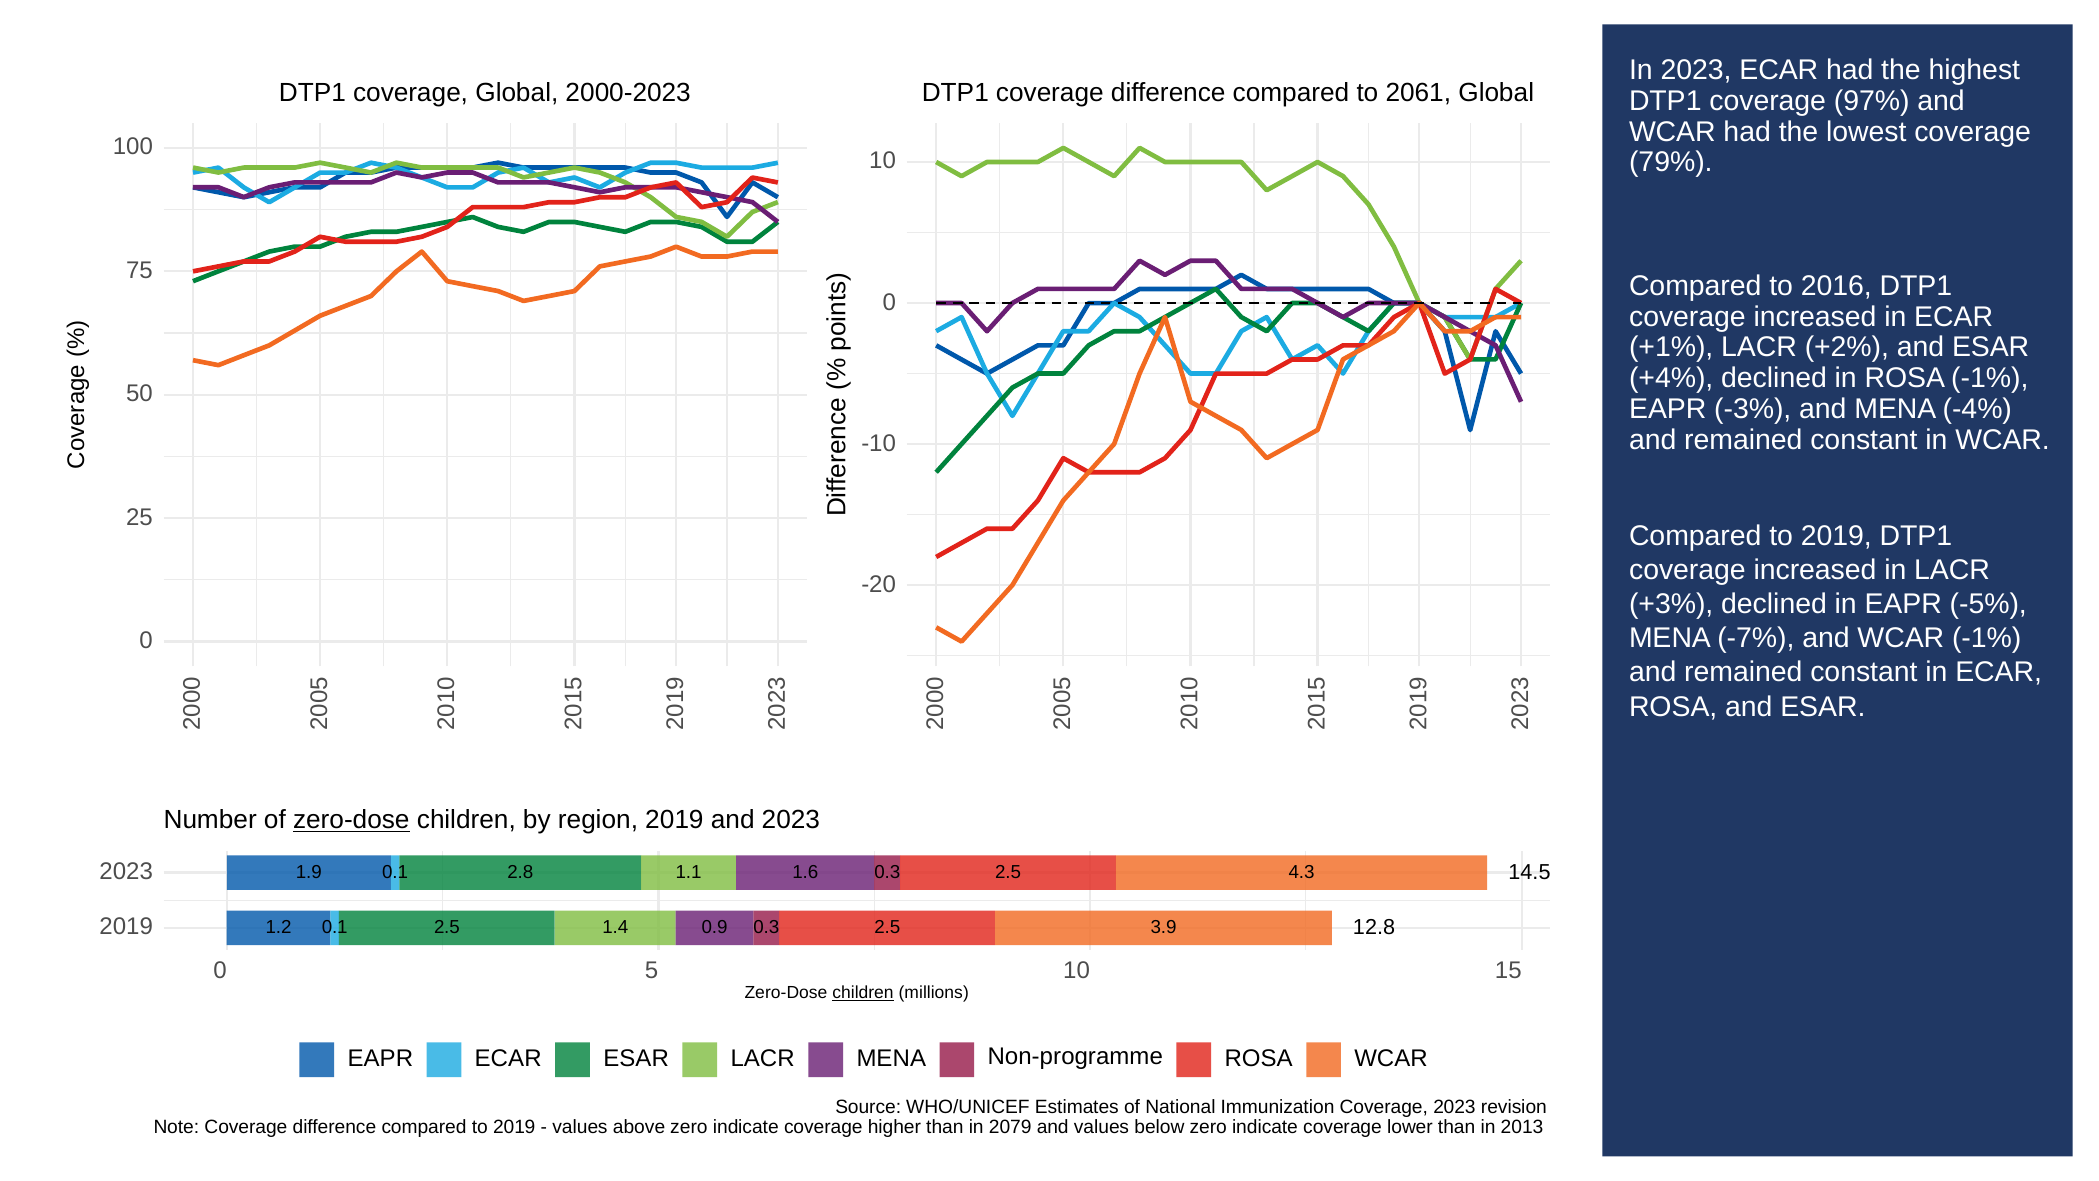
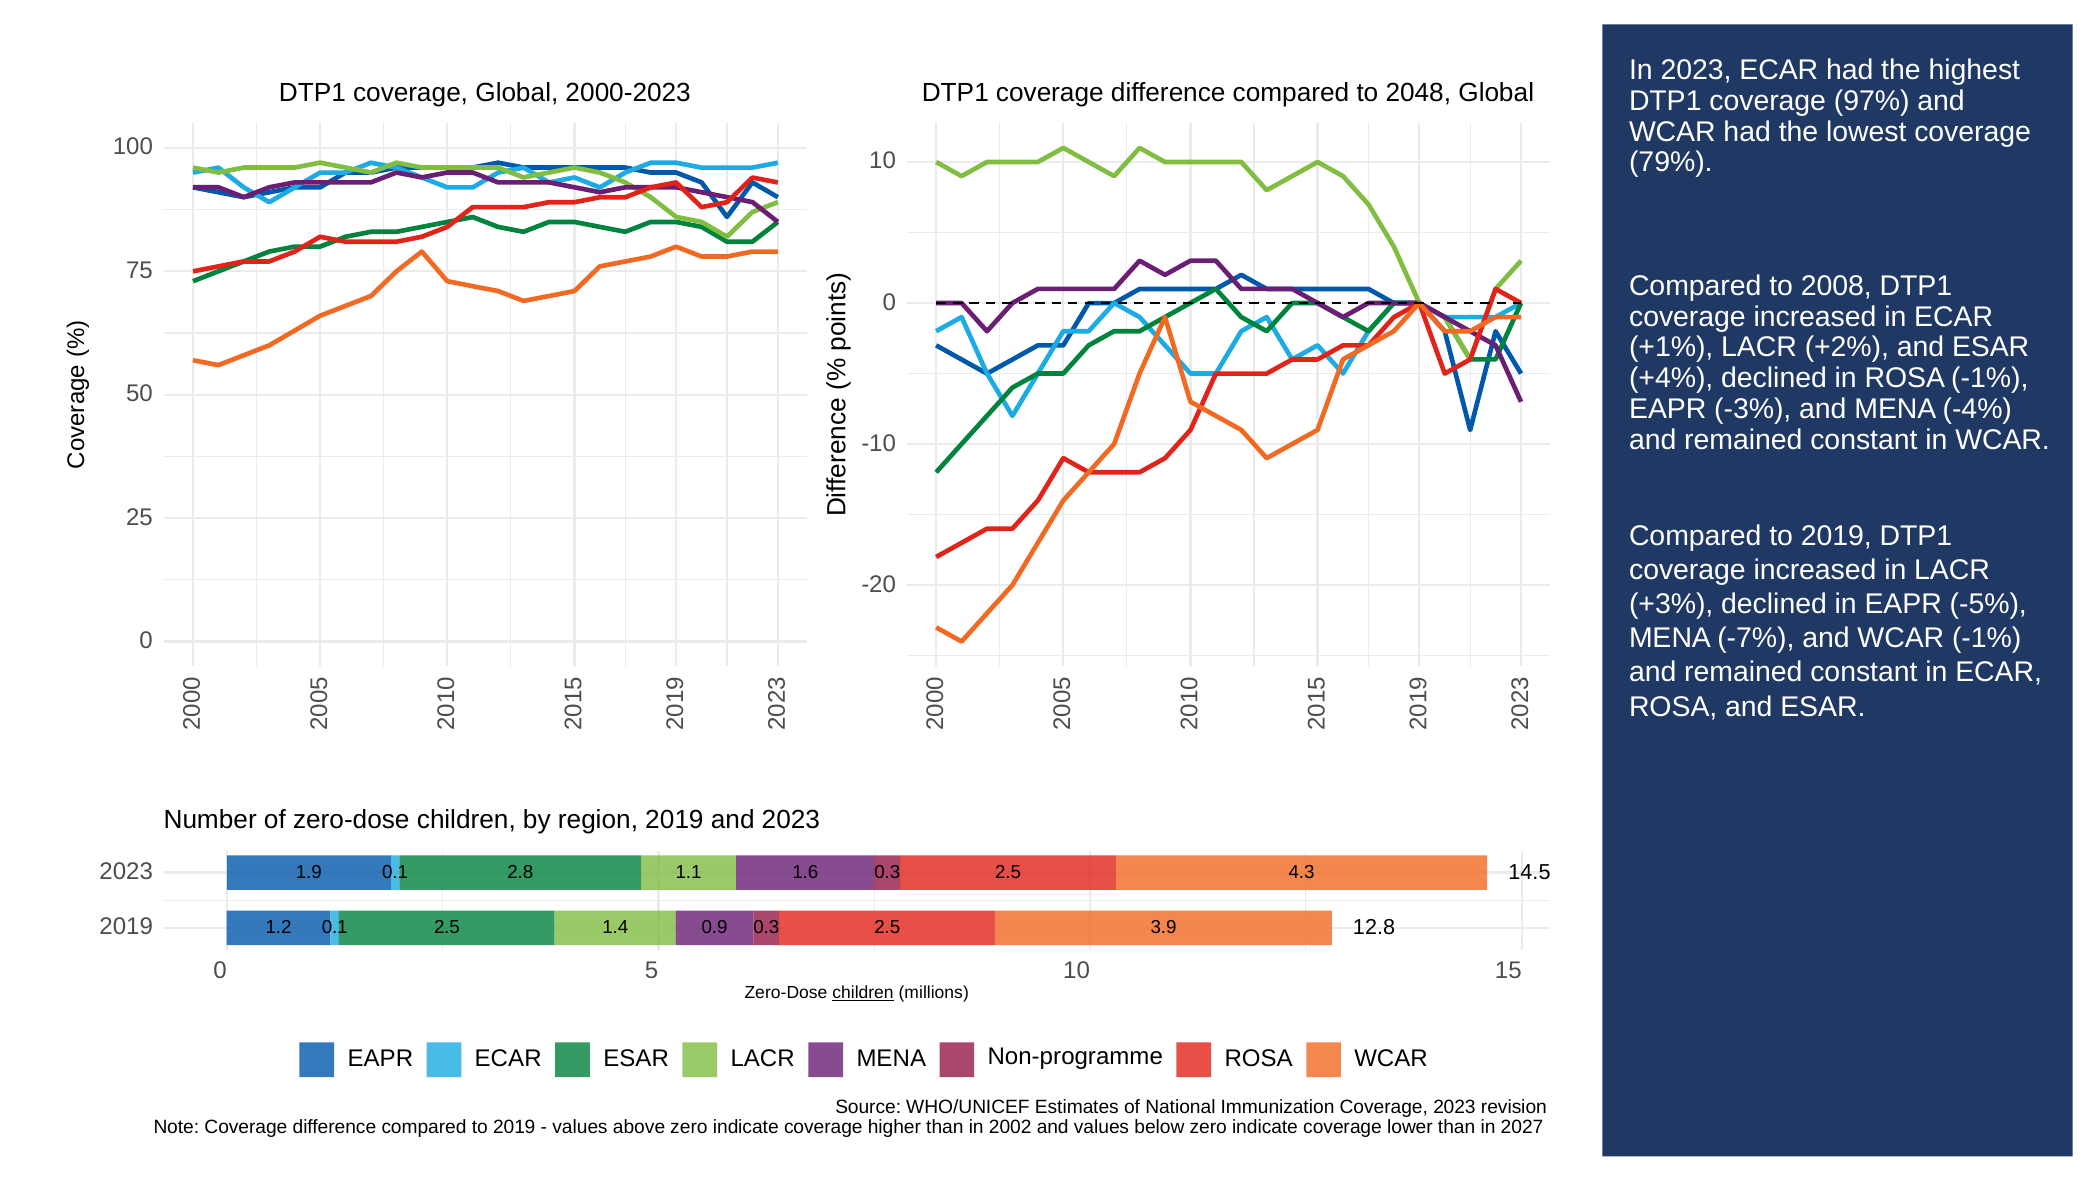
2061: 2061 -> 2048 (1418, 93)
2016: 2016 -> 2008 (1836, 286)
zero-dose underline: present -> none (351, 820)
2079: 2079 -> 2002 (1010, 1127)
2013: 2013 -> 2027 (1522, 1127)
